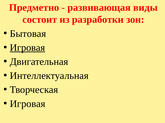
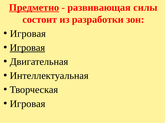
Предметно underline: none -> present (34, 8)
виды: виды -> силы (145, 8)
Бытовая: Бытовая -> Игровая (28, 34)
